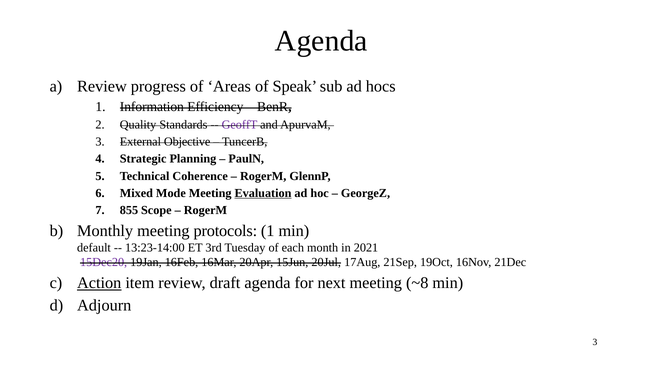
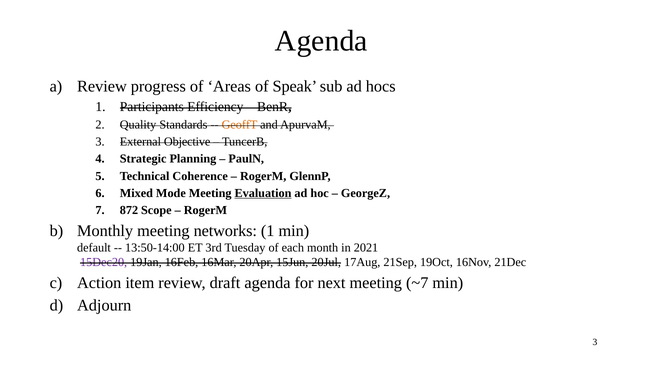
Information: Information -> Participants (152, 107)
GeoffT colour: purple -> orange (240, 125)
855: 855 -> 872 (129, 210)
protocols: protocols -> networks (225, 231)
13:23-14:00: 13:23-14:00 -> 13:50-14:00 (155, 248)
Action underline: present -> none (99, 283)
~8: ~8 -> ~7 (417, 283)
